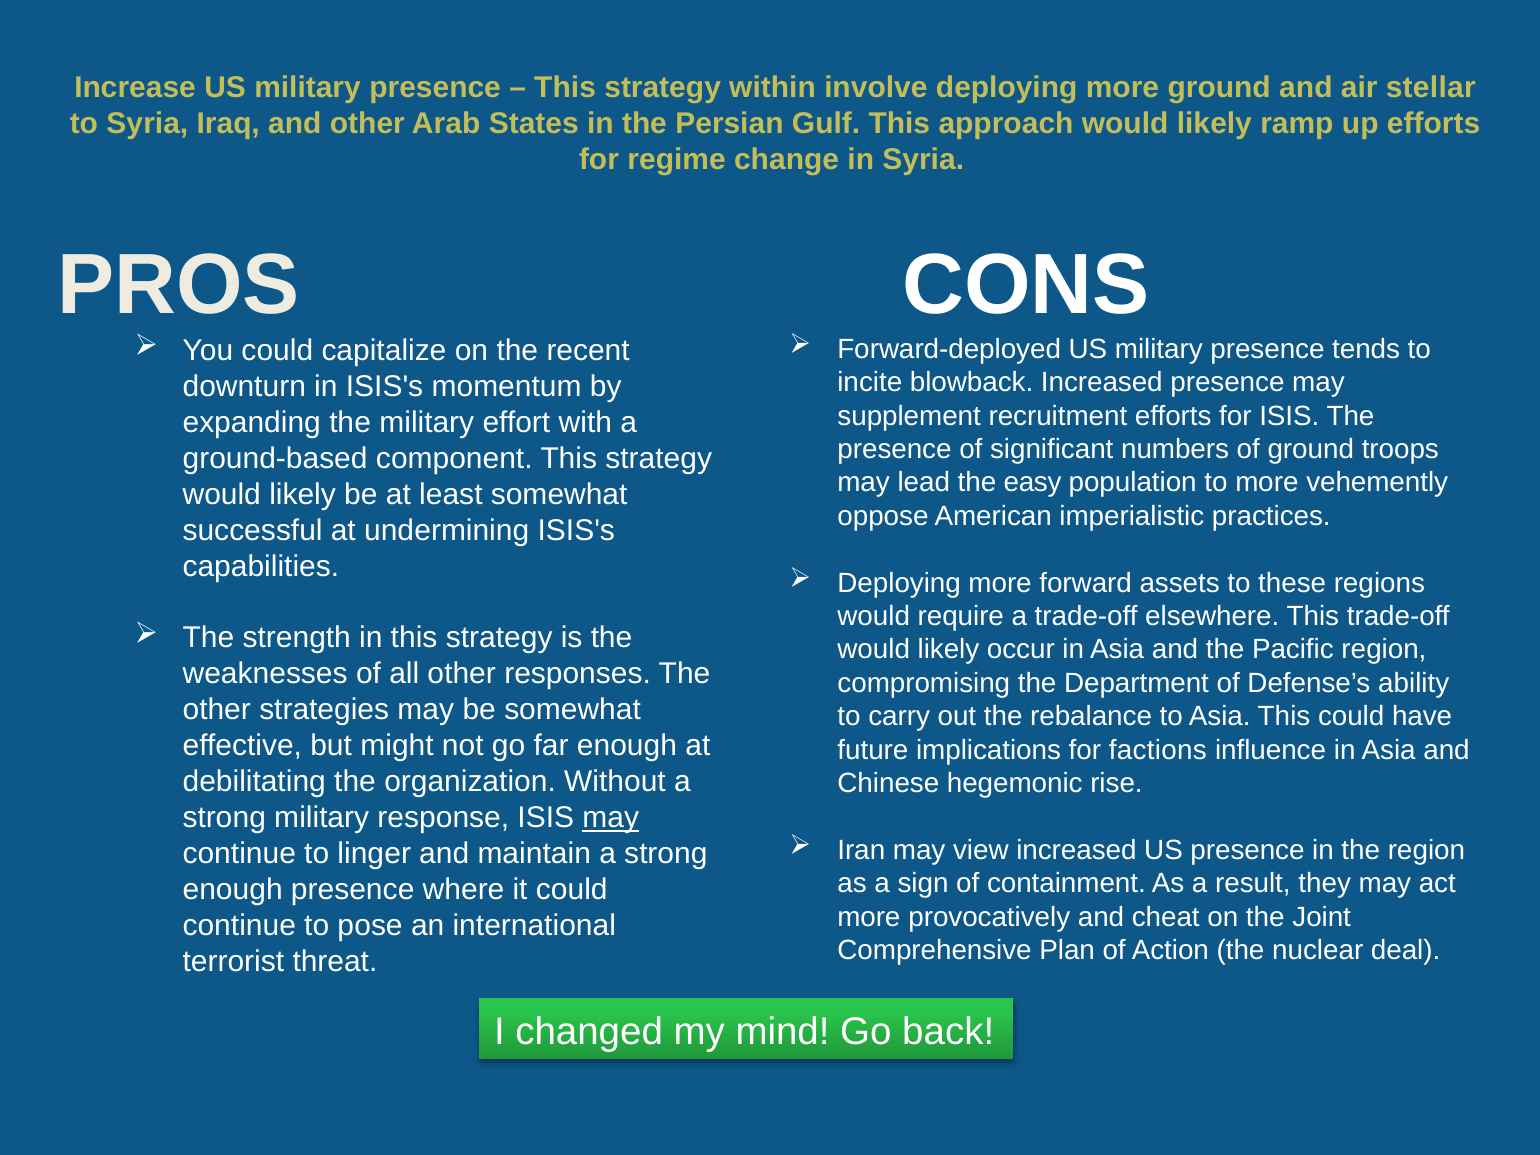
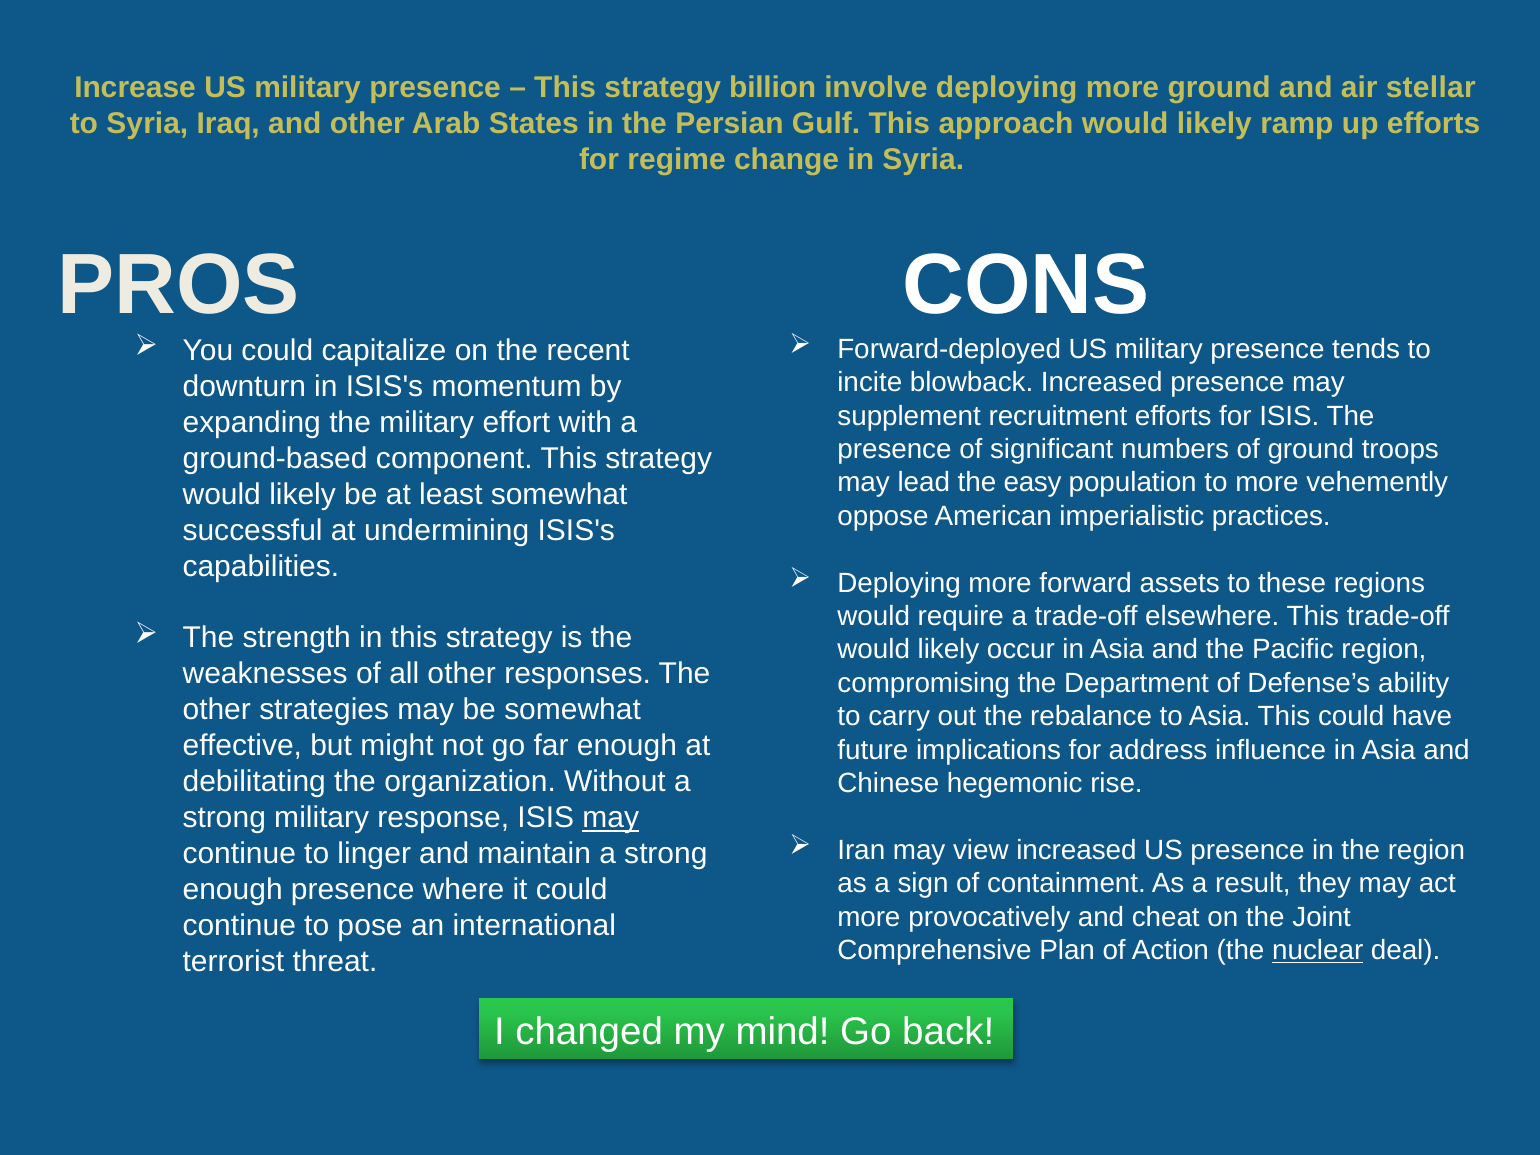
within: within -> billion (773, 88)
factions: factions -> address (1158, 750)
nuclear underline: none -> present (1318, 950)
